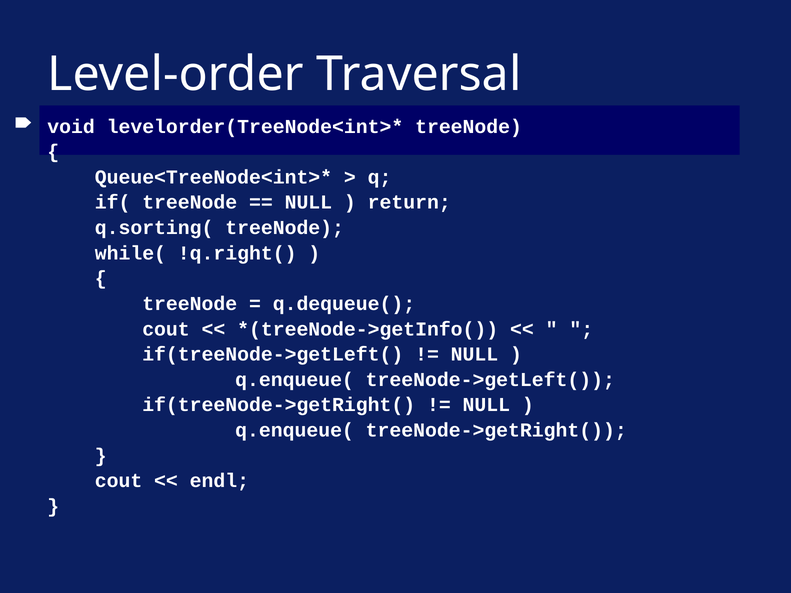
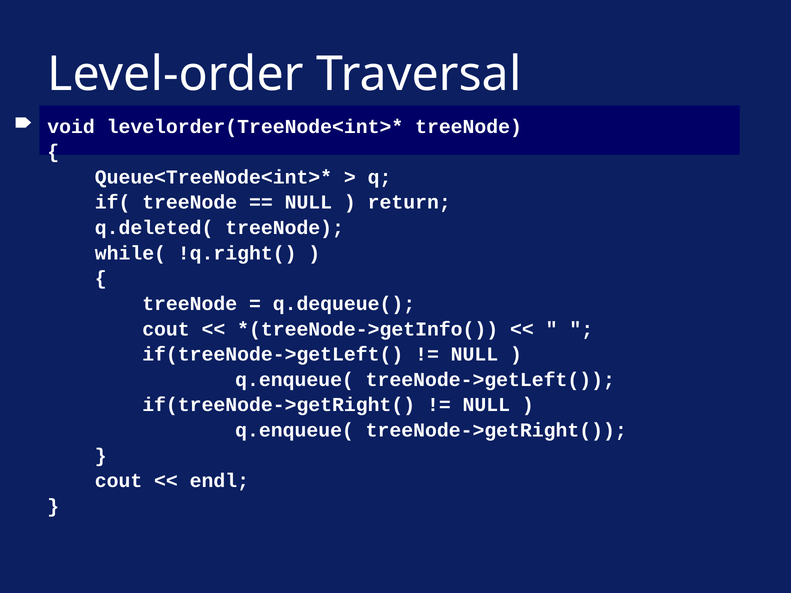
q.sorting(: q.sorting( -> q.deleted( (154, 228)
